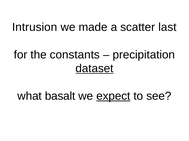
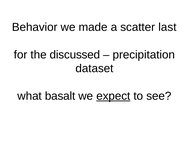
Intrusion: Intrusion -> Behavior (35, 27)
constants: constants -> discussed (75, 55)
dataset underline: present -> none (94, 69)
